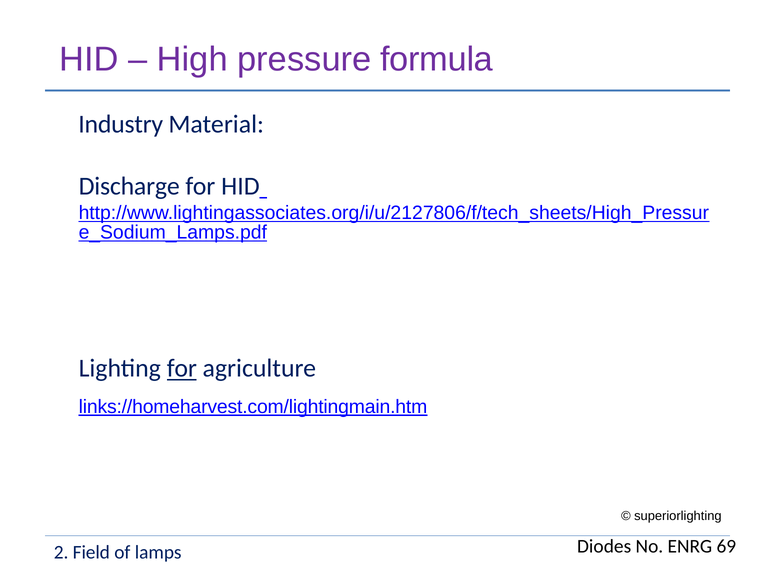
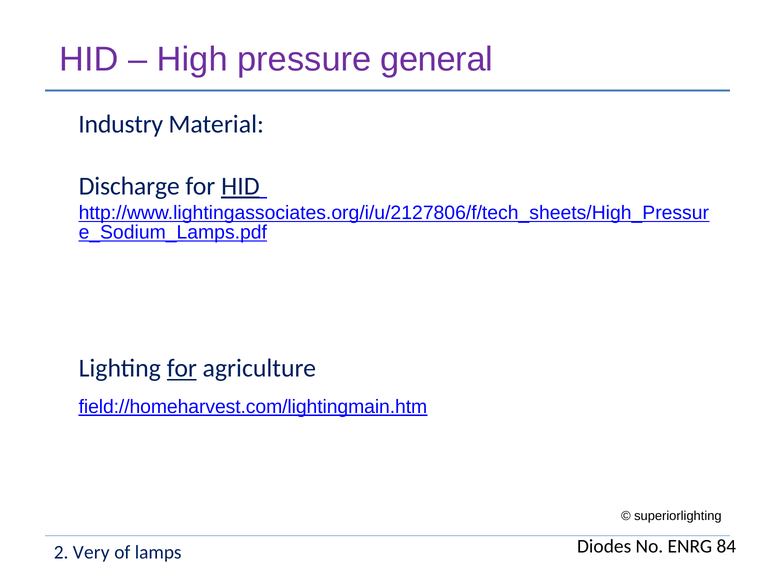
formula: formula -> general (437, 59)
HID underline: none -> present (240, 186)
links://homeharvest.com/lightingmain.htm: links://homeharvest.com/lightingmain.htm -> field://homeharvest.com/lightingmain.htm (253, 407)
69: 69 -> 84 (726, 546)
Field: Field -> Very (91, 553)
